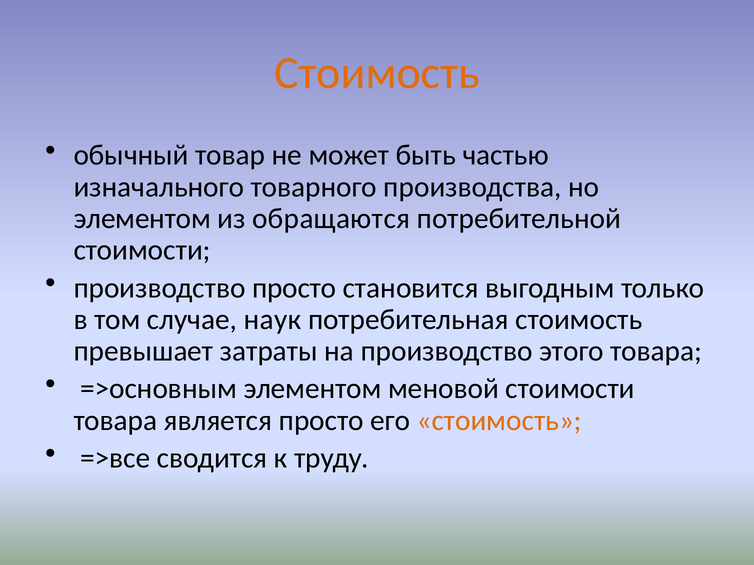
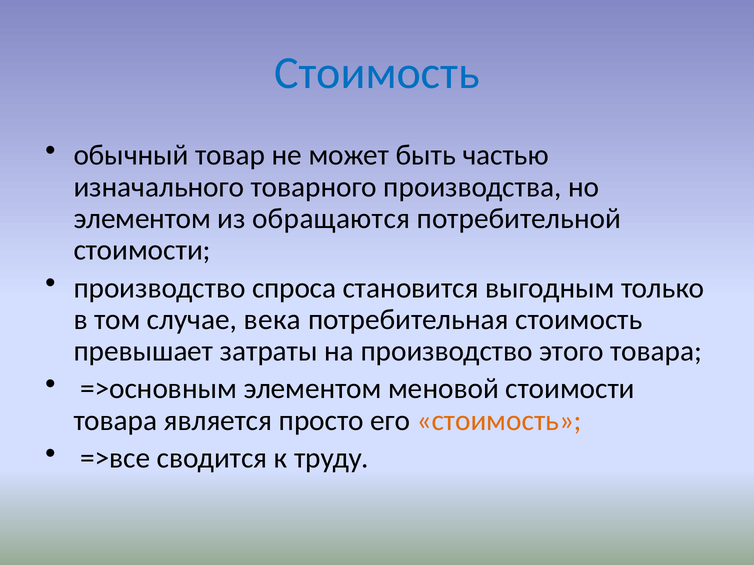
Стоимость colour: orange -> blue (377, 73)
производство просто: просто -> спроса (294, 288)
наук: наук -> века (272, 320)
